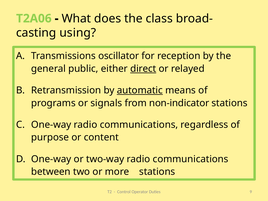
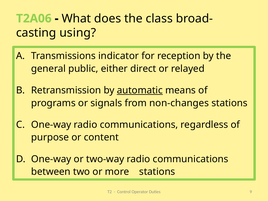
oscillator: oscillator -> indicator (119, 56)
direct underline: present -> none (143, 69)
non-indicator: non-indicator -> non-changes (179, 103)
